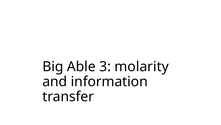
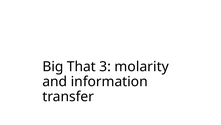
Able: Able -> That (81, 66)
